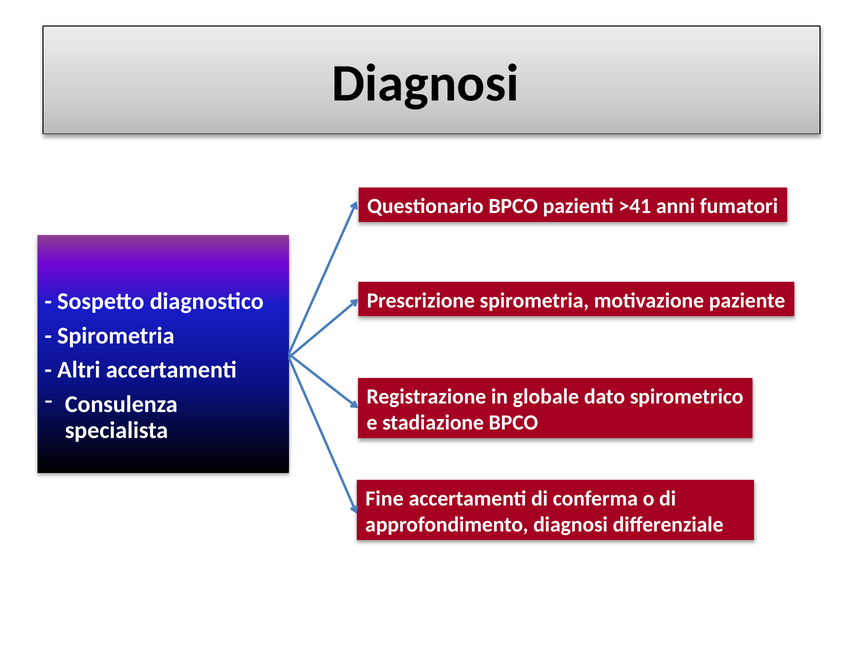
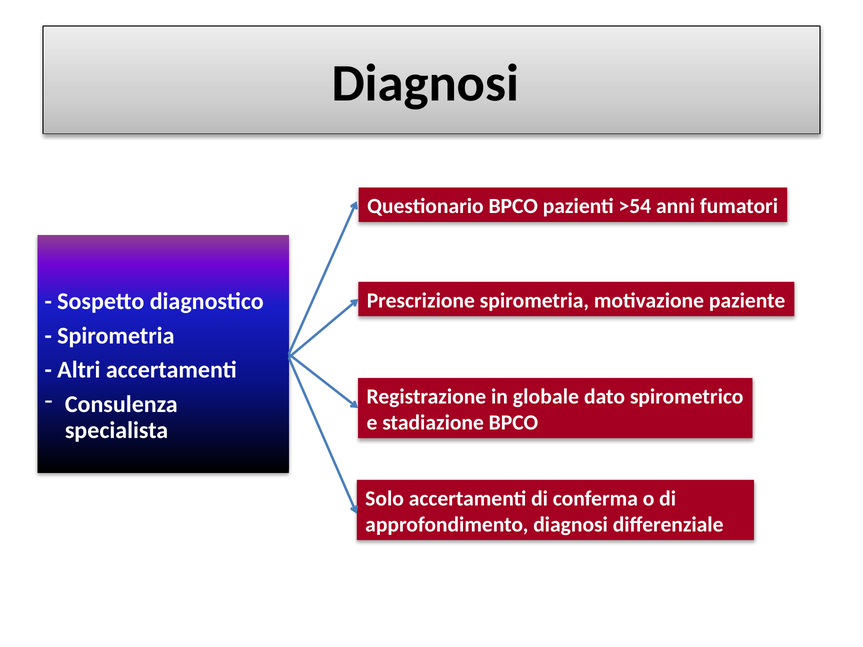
>41: >41 -> >54 (635, 206)
Fine: Fine -> Solo (385, 499)
